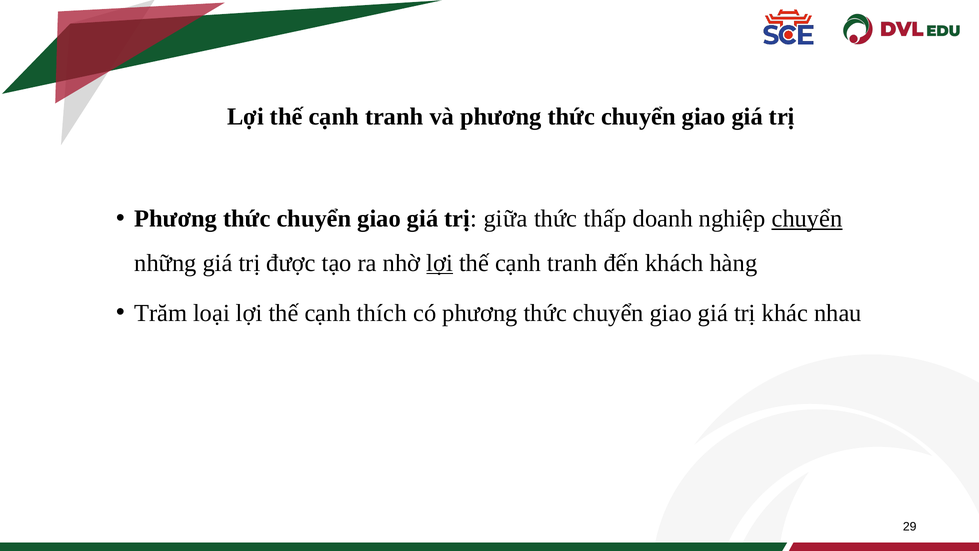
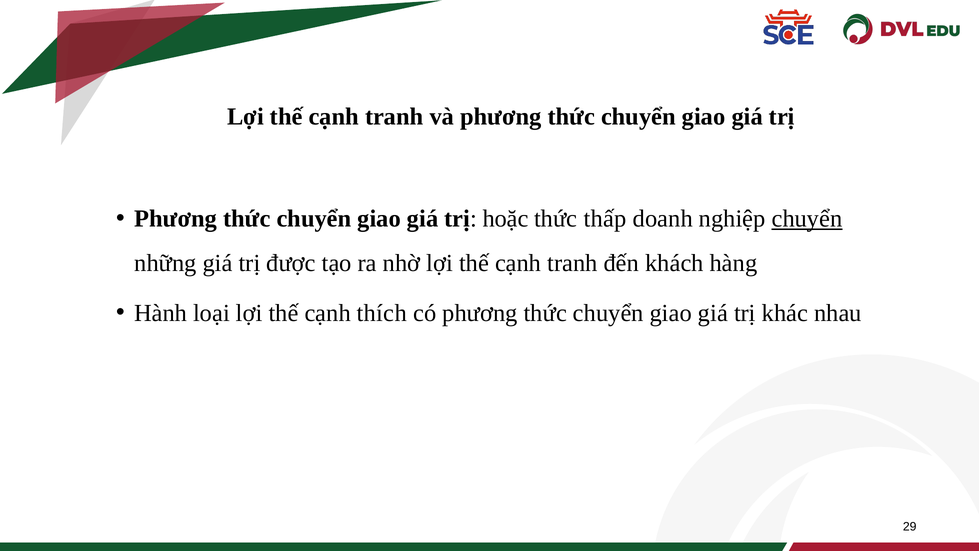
giữa: giữa -> hoặc (506, 219)
lợi underline: present -> none (440, 263)
Trăm: Trăm -> Hành (161, 313)
